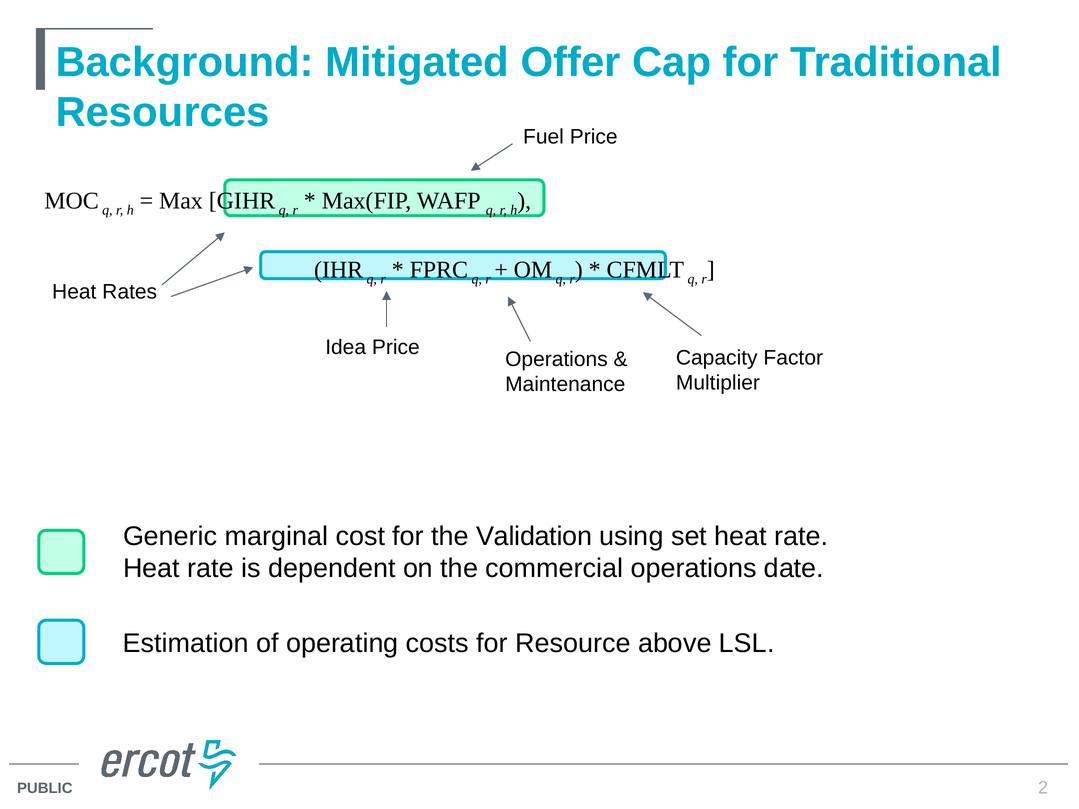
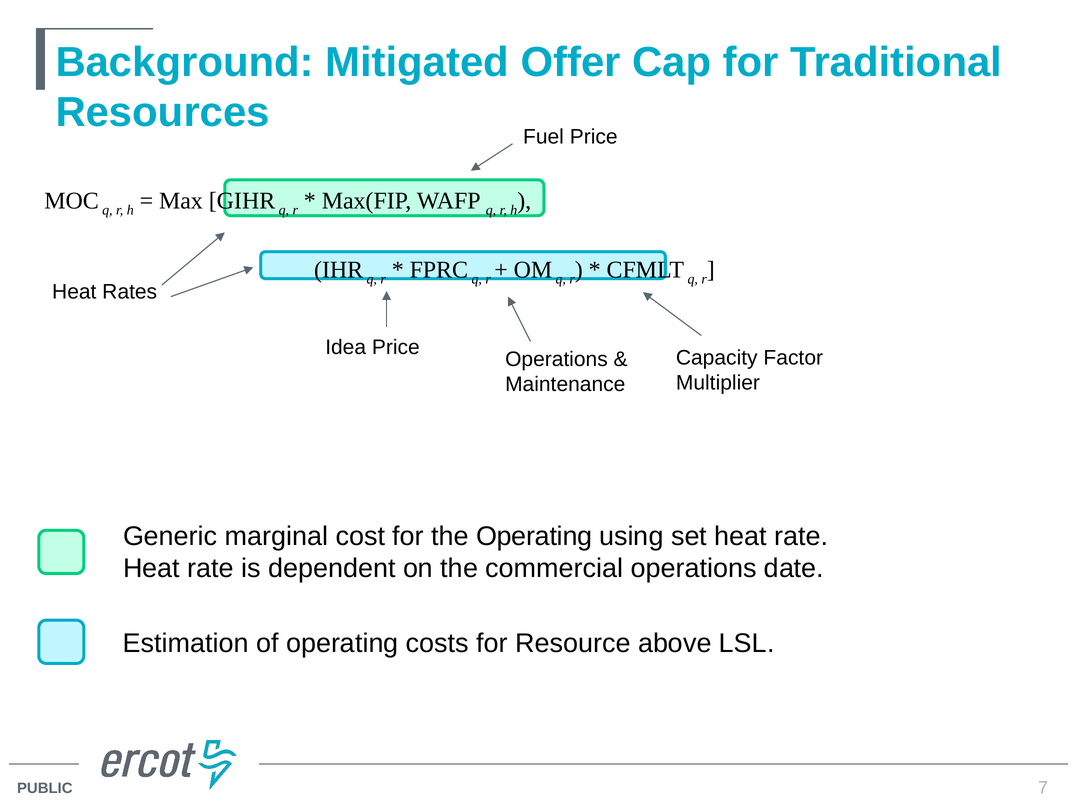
the Validation: Validation -> Operating (534, 536)
2: 2 -> 7 (1043, 788)
